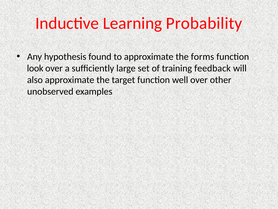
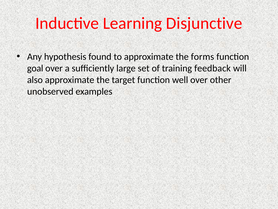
Probability: Probability -> Disjunctive (204, 23)
look: look -> goal (35, 68)
